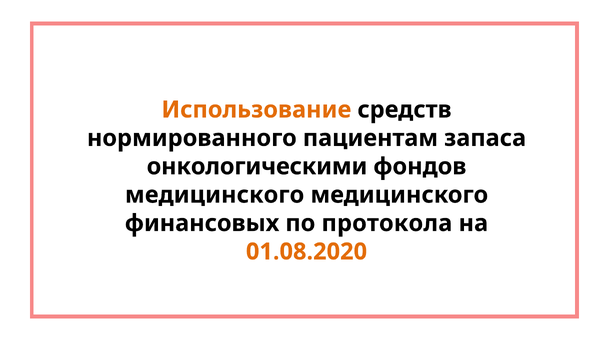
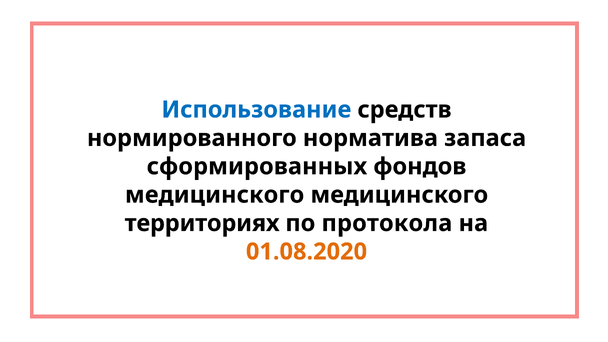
Использование colour: orange -> blue (256, 110)
пациентам: пациентам -> норматива (370, 138)
онкологическими: онкологическими -> сформированных (257, 166)
финансовых: финансовых -> территориях (202, 223)
